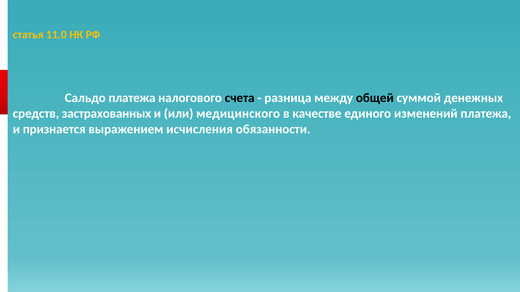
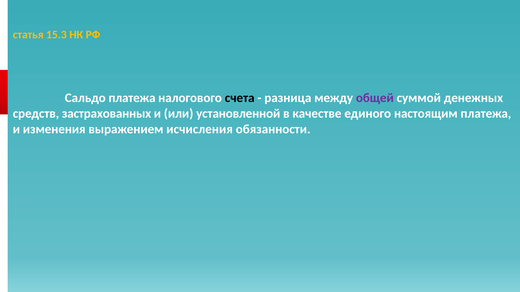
11.0: 11.0 -> 15.3 (56, 35)
общей colour: black -> purple (375, 98)
медицинского: медицинского -> установленной (238, 114)
изменений: изменений -> настоящим (426, 114)
признается: признается -> изменения (54, 129)
